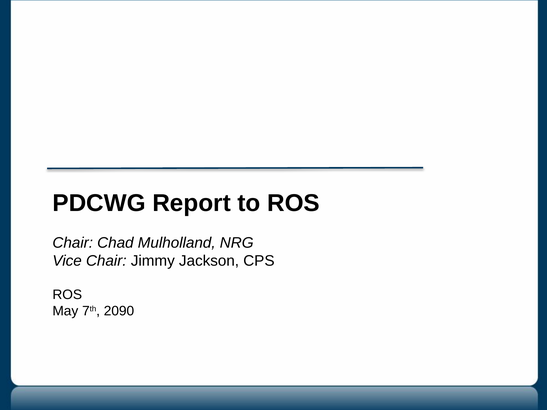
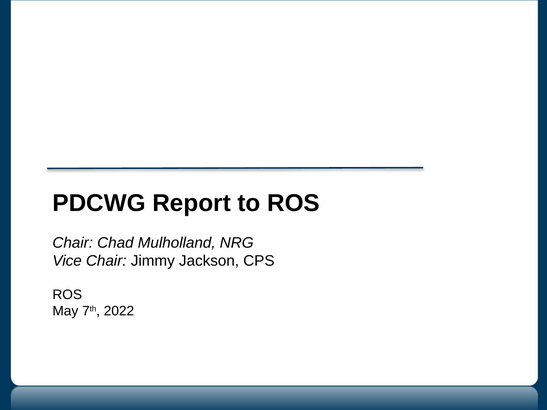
2090: 2090 -> 2022 (119, 311)
